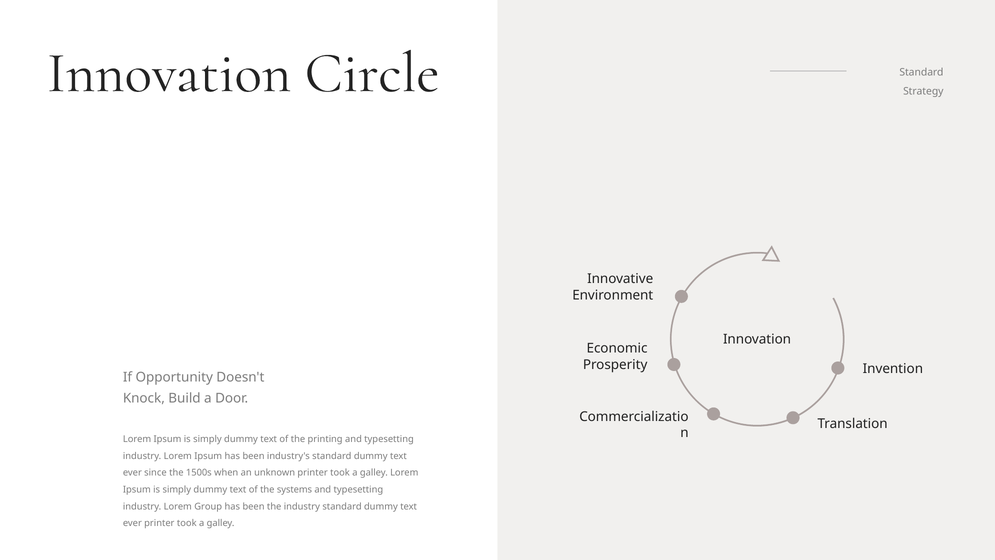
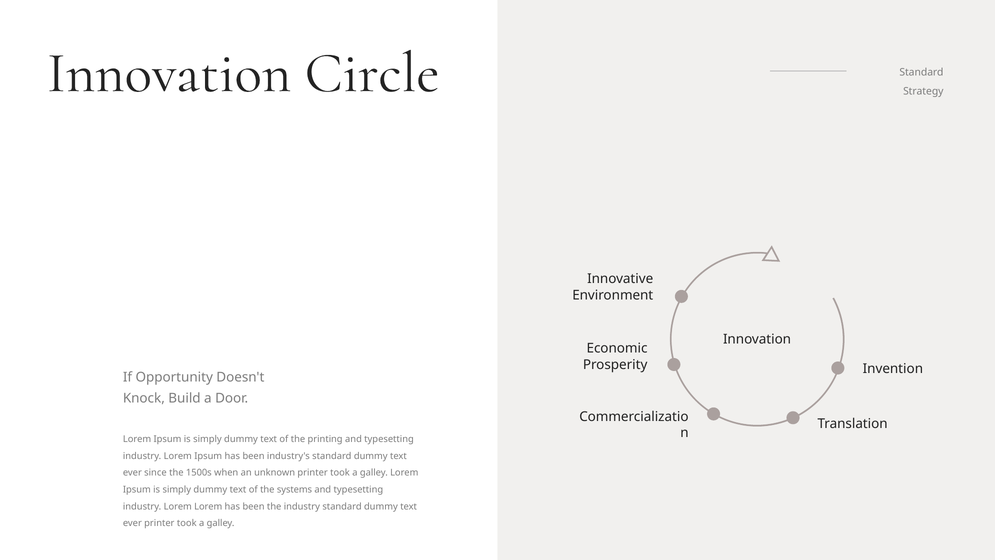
Lorem Group: Group -> Lorem (208, 506)
